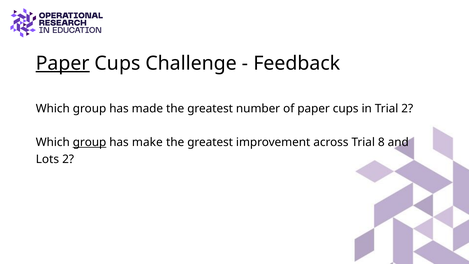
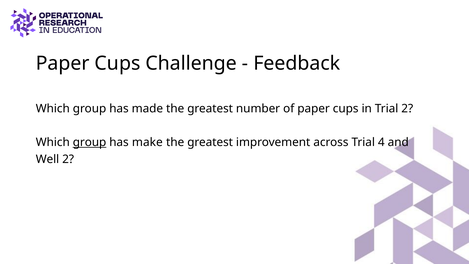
Paper underline: present -> none (63, 63)
8: 8 -> 4 (381, 142)
Lots: Lots -> Well (47, 159)
